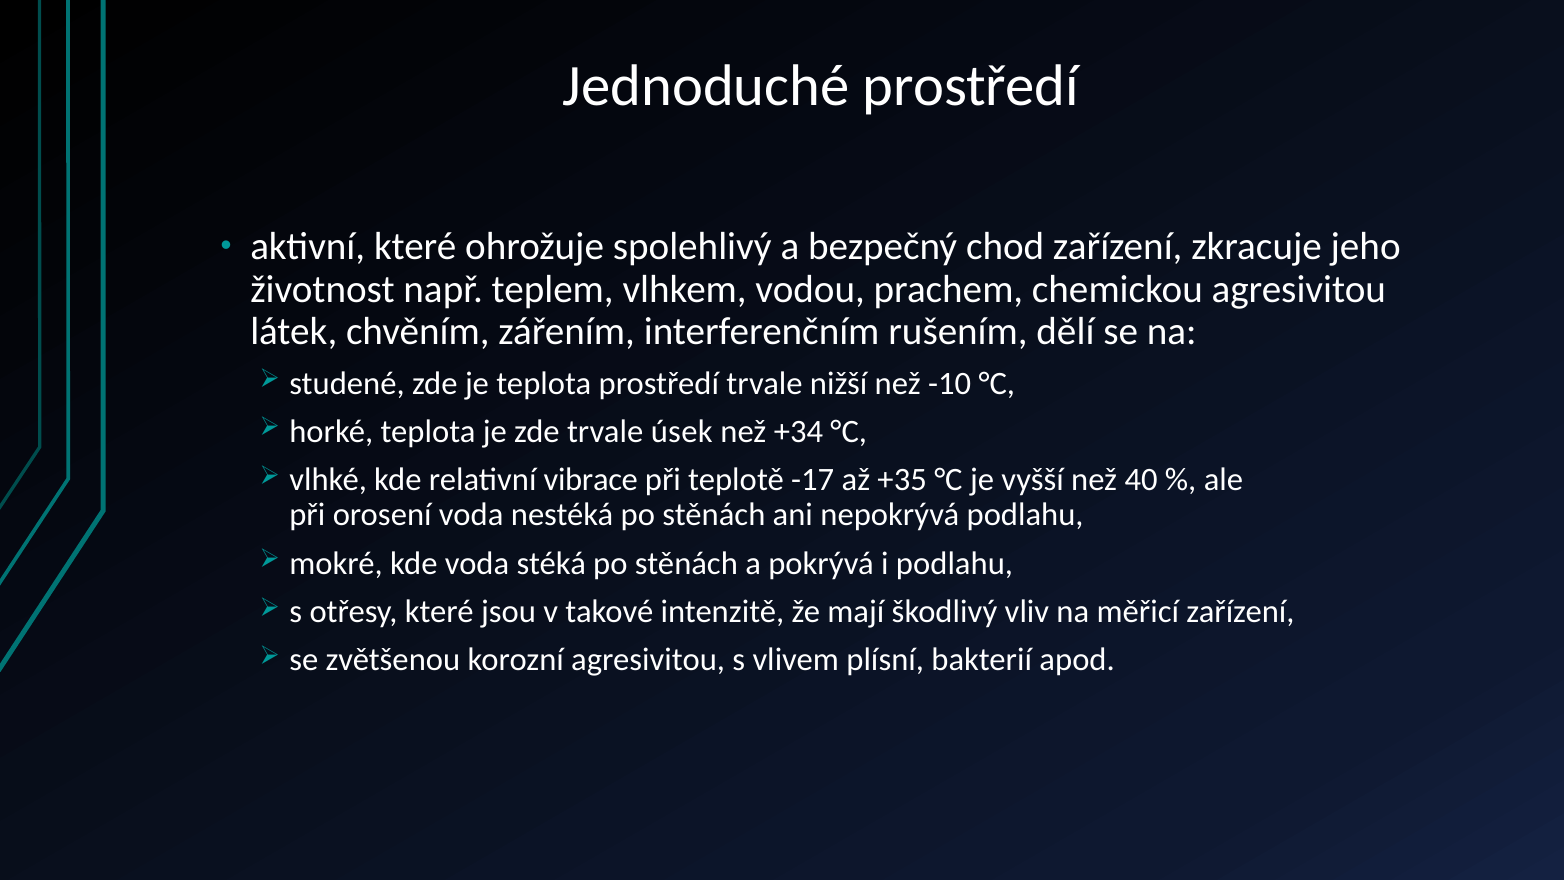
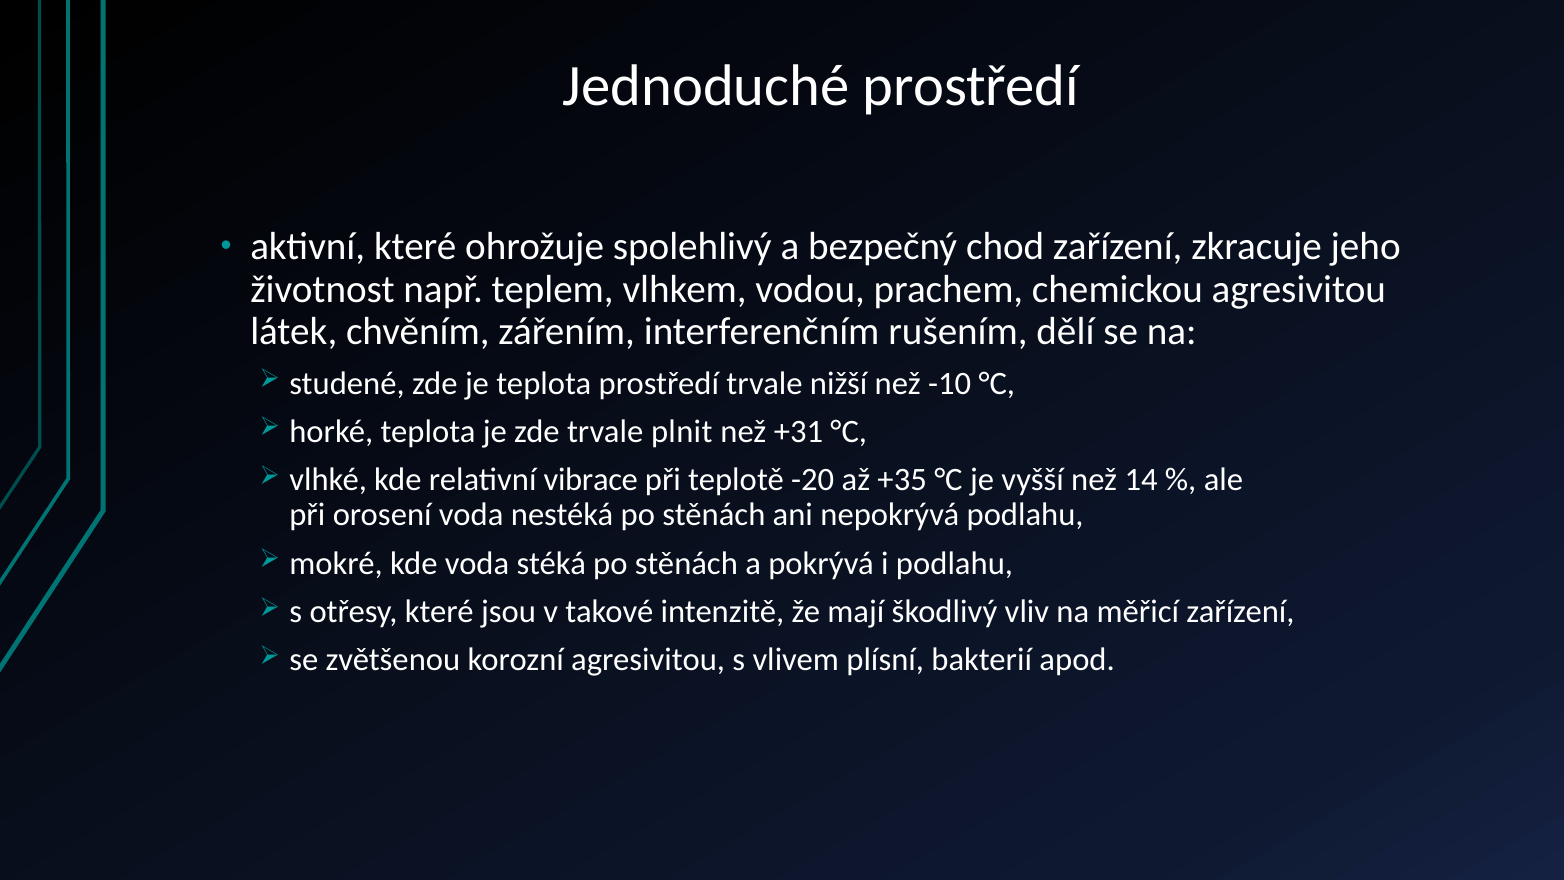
úsek: úsek -> plnit (682, 432)
+34: +34 -> +31 (798, 432)
-17: -17 -> -20 (813, 480)
40: 40 -> 14 (1141, 480)
